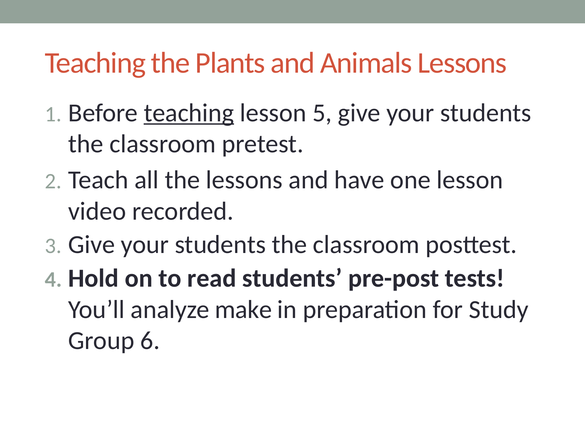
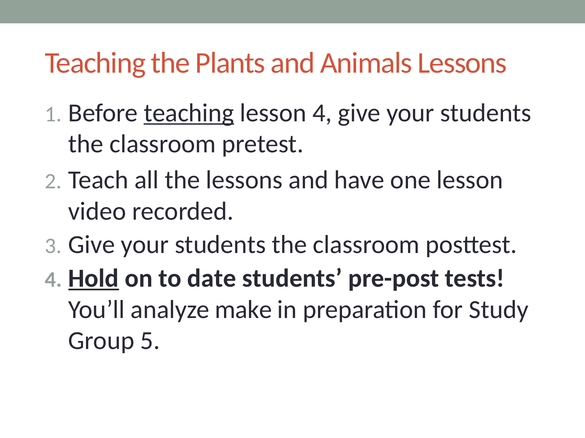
lesson 5: 5 -> 4 (322, 113)
Hold underline: none -> present (94, 279)
read: read -> date (212, 279)
6: 6 -> 5 (150, 341)
